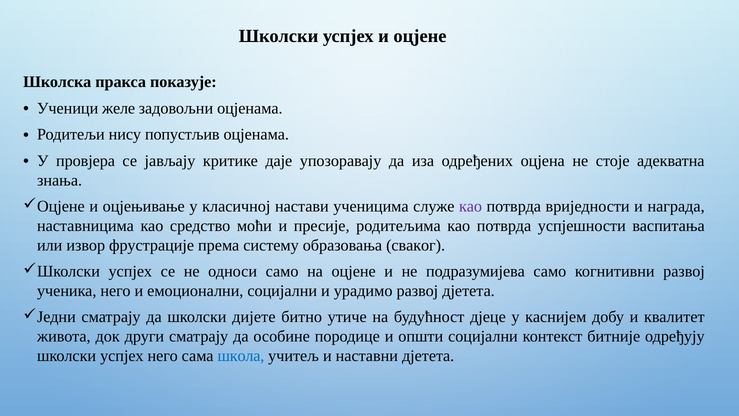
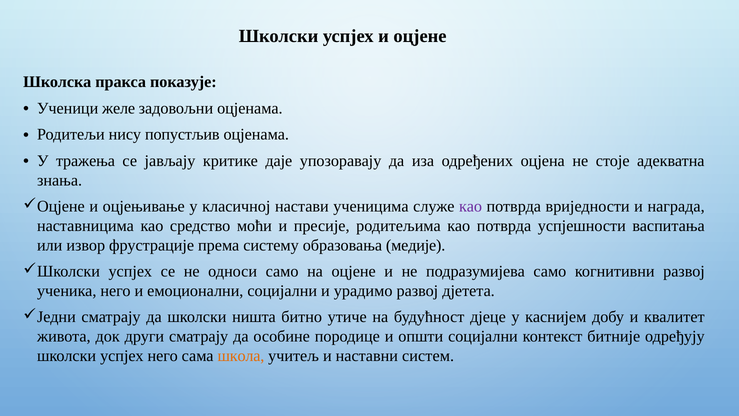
провјера: провјера -> тражења (86, 161)
сваког: сваког -> медије (416, 245)
дијете: дијете -> ништа (254, 317)
школа colour: blue -> orange (241, 356)
наставни дјетета: дјетета -> систем (428, 356)
